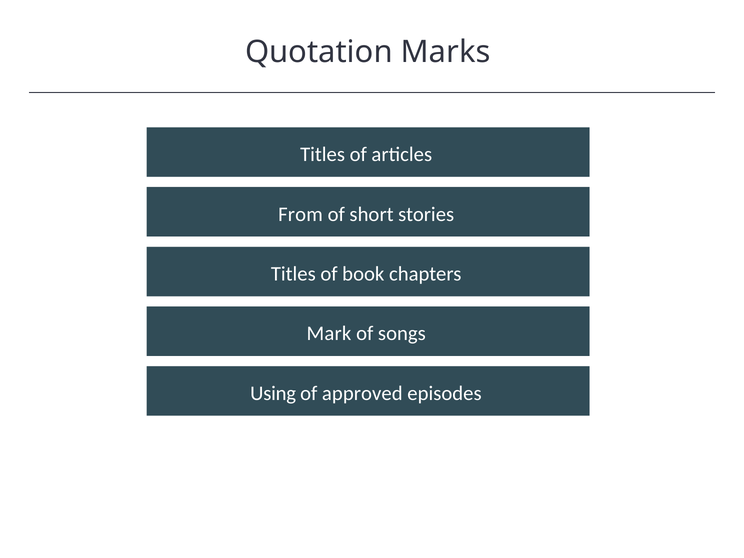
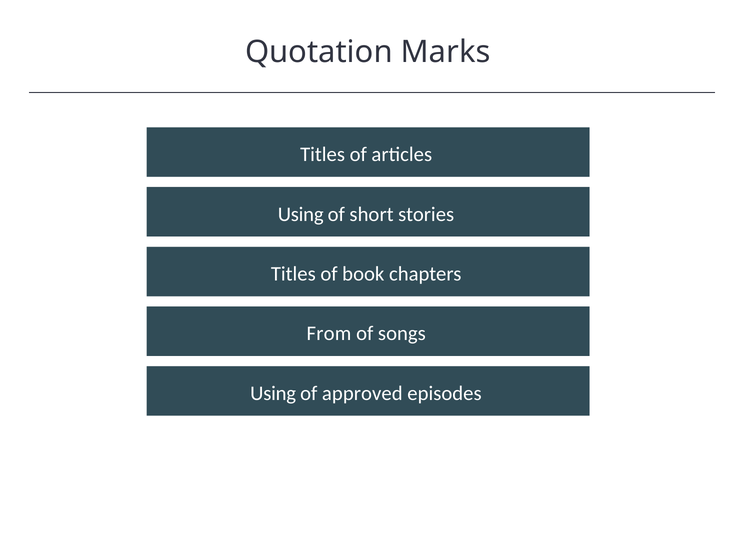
From: From -> Using (301, 214)
Mark: Mark -> From (329, 334)
